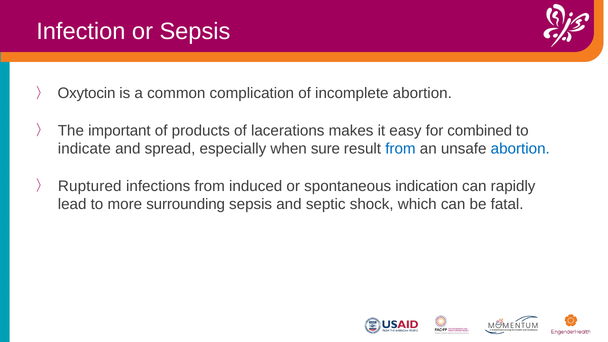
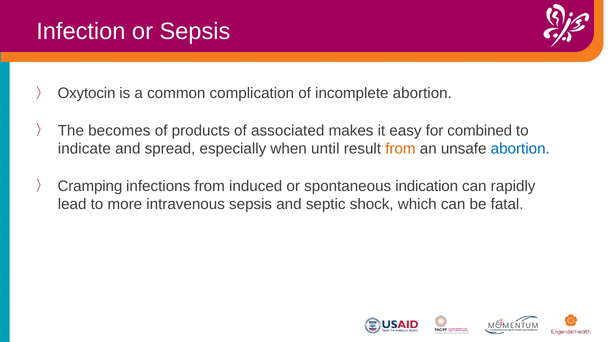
important: important -> becomes (119, 131)
lacerations: lacerations -> associated (288, 131)
sure: sure -> until (325, 149)
from colour: blue -> orange (400, 149)
Ruptured: Ruptured -> Cramping (90, 186)
surrounding: surrounding -> intravenous (186, 204)
